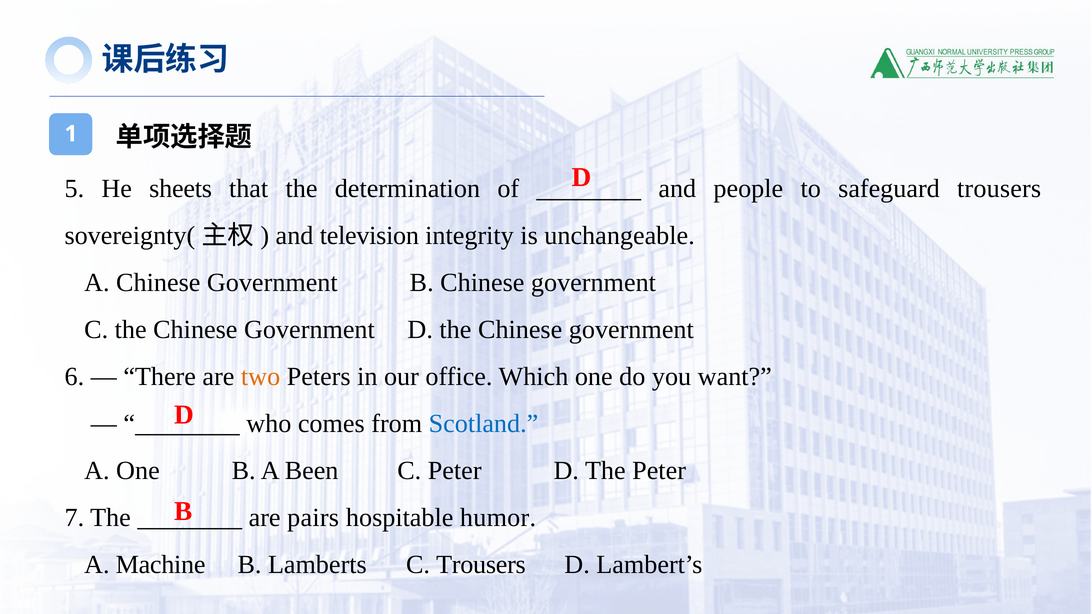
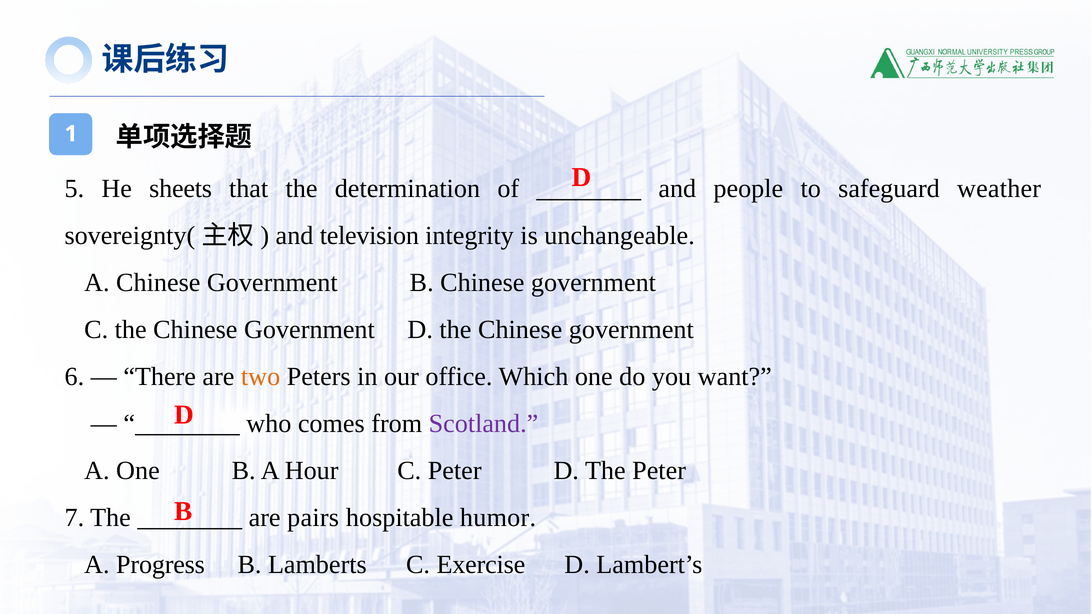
safeguard trousers: trousers -> weather (999, 189)
Scotland colour: blue -> purple (483, 424)
Been: Been -> Hour (312, 471)
Machine: Machine -> Progress (161, 565)
C Trousers: Trousers -> Exercise (481, 565)
